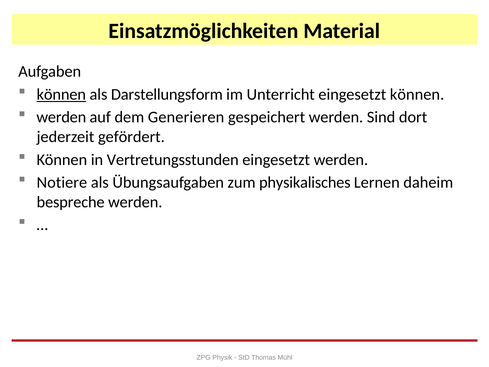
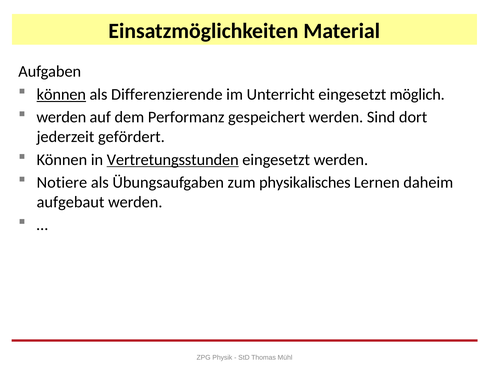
Darstellungsform: Darstellungsform -> Differenzierende (167, 94)
eingesetzt können: können -> möglich (417, 94)
Generieren: Generieren -> Performanz (186, 117)
Vertretungsstunden underline: none -> present (173, 160)
bespreche: bespreche -> aufgebaut (71, 202)
